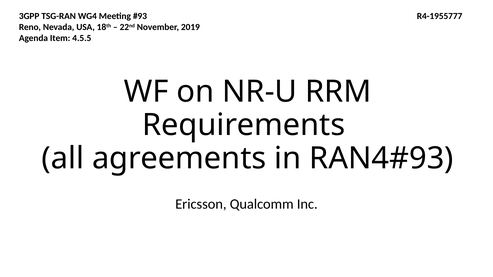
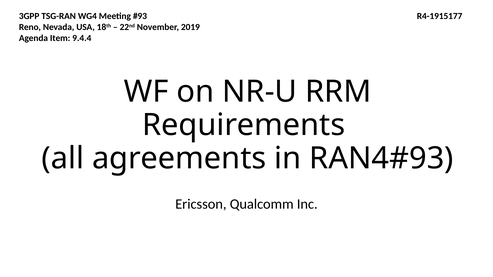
R4-1955777: R4-1955777 -> R4-1915177 (440, 16)
4.5.5: 4.5.5 -> 9.4.4 (82, 38)
